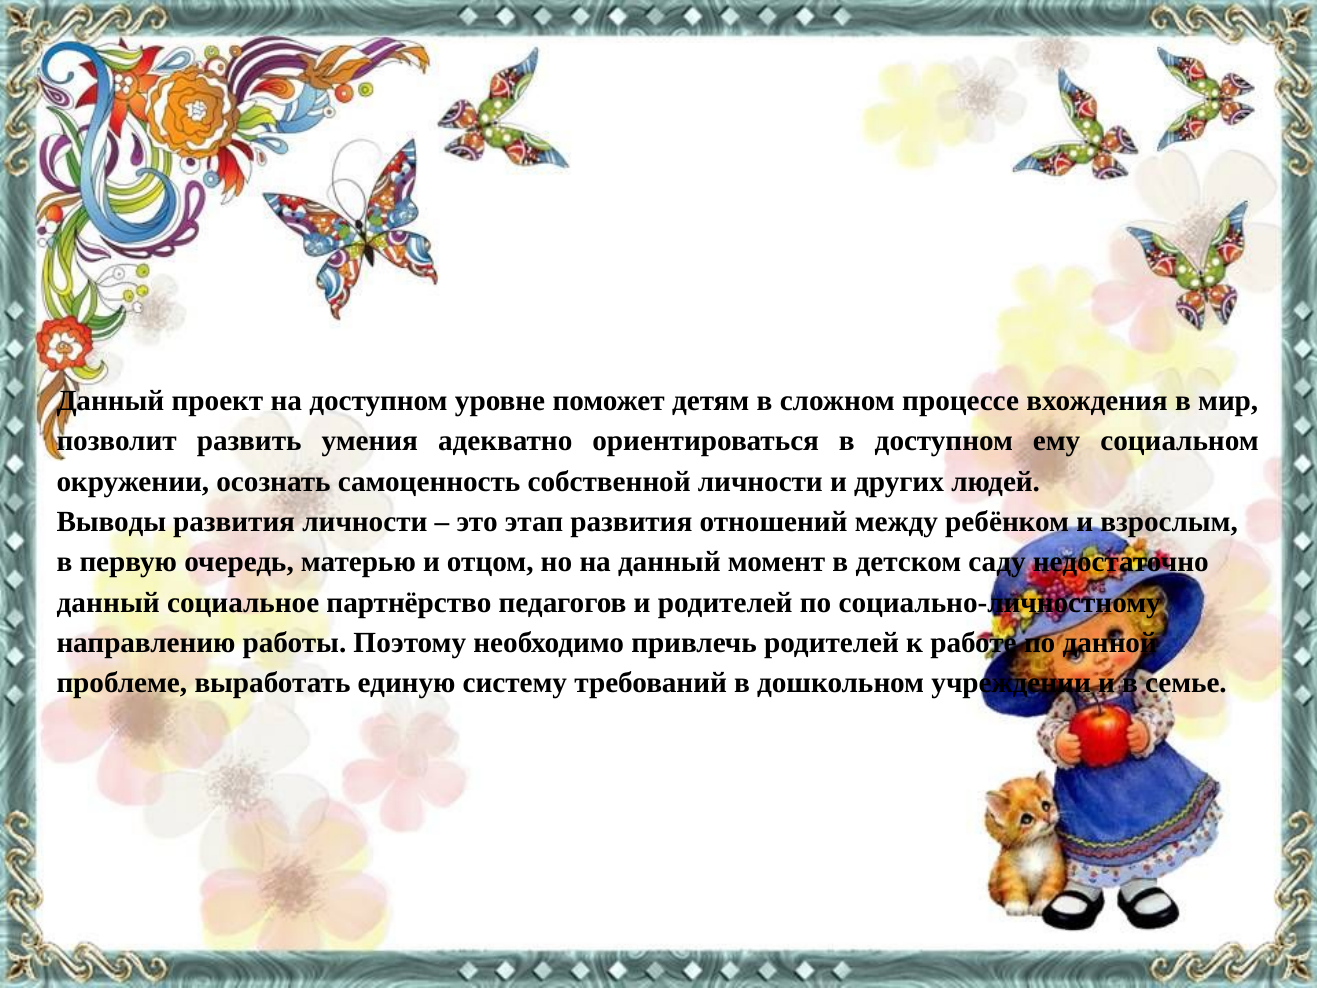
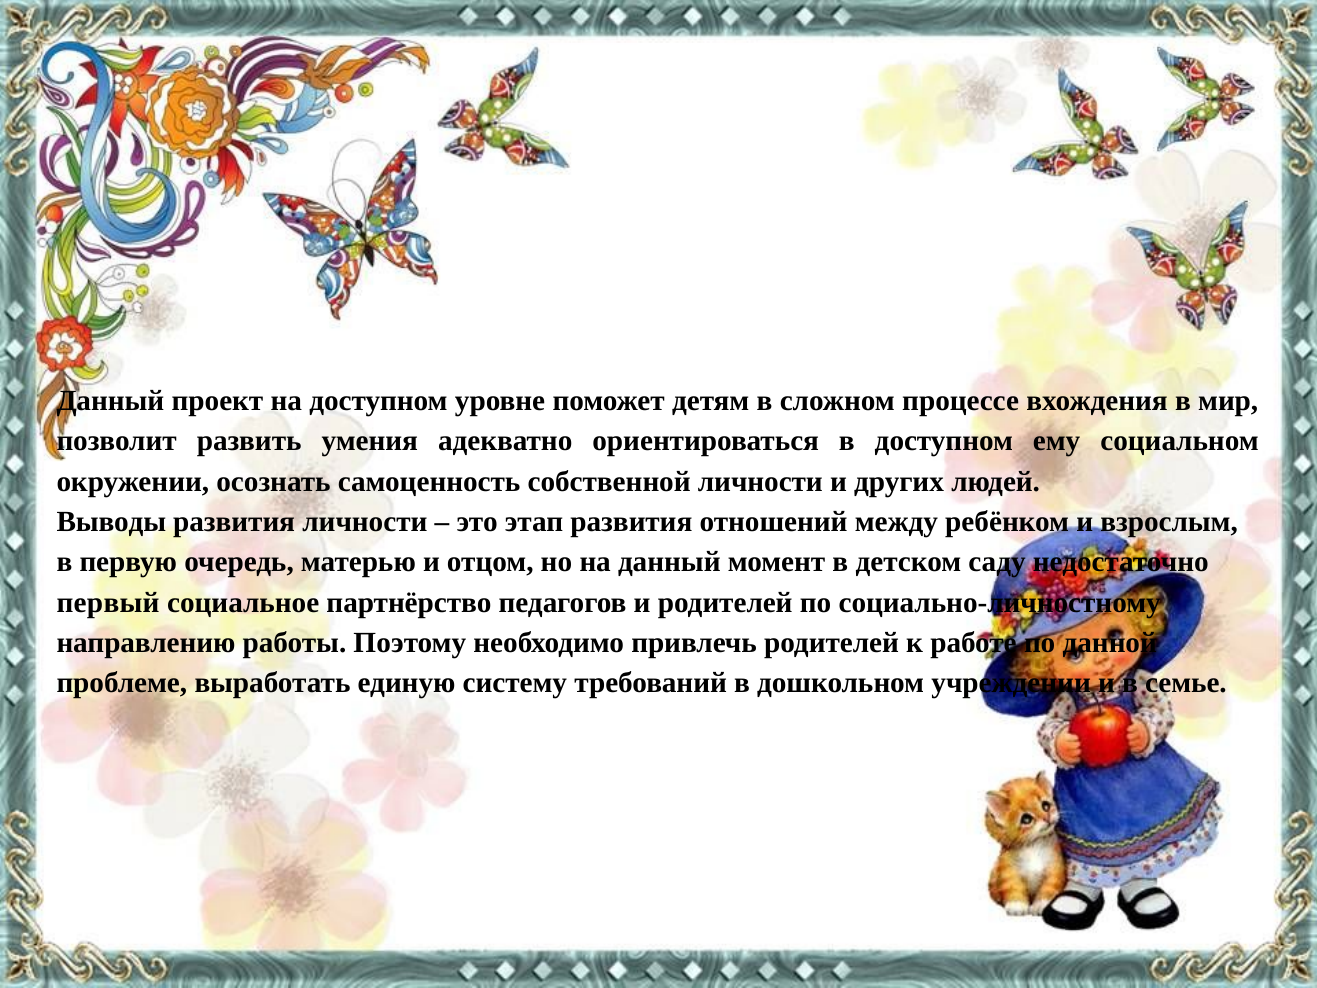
данный: данный -> первый (108, 602)
